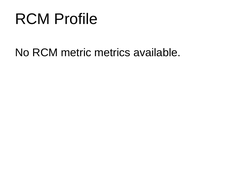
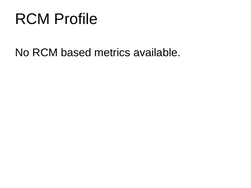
metric: metric -> based (76, 53)
